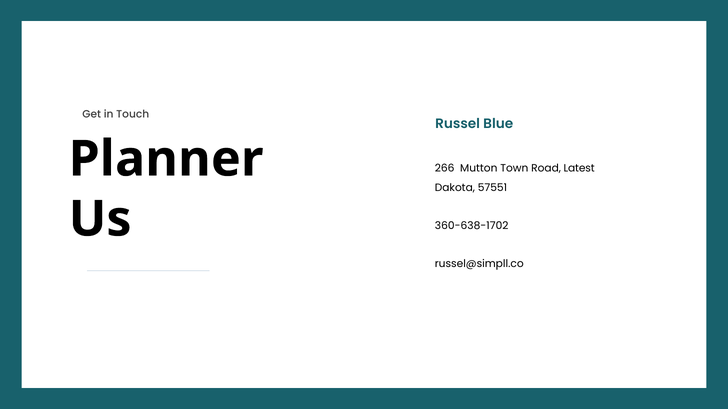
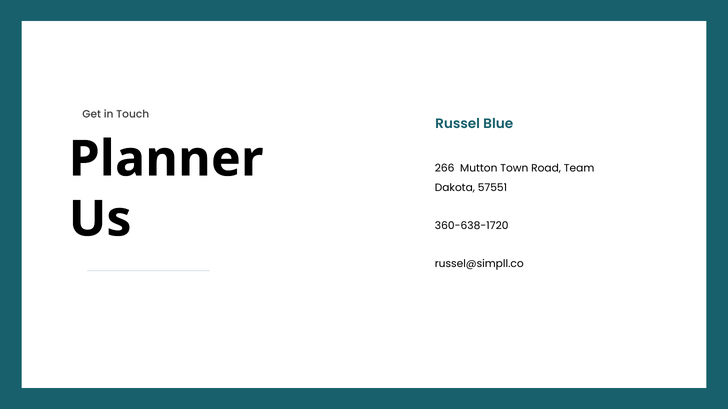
Latest: Latest -> Team (579, 169)
360-638-1702: 360-638-1702 -> 360-638-1720 (472, 226)
